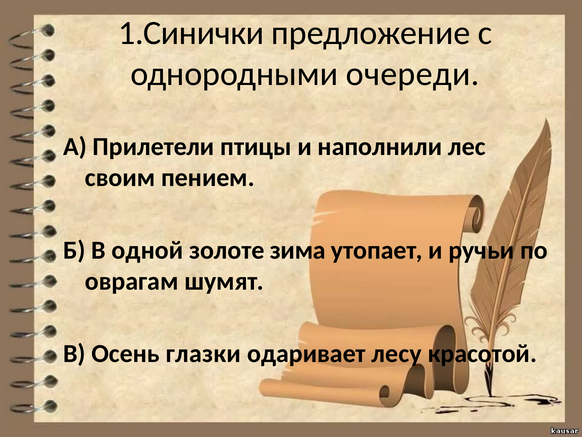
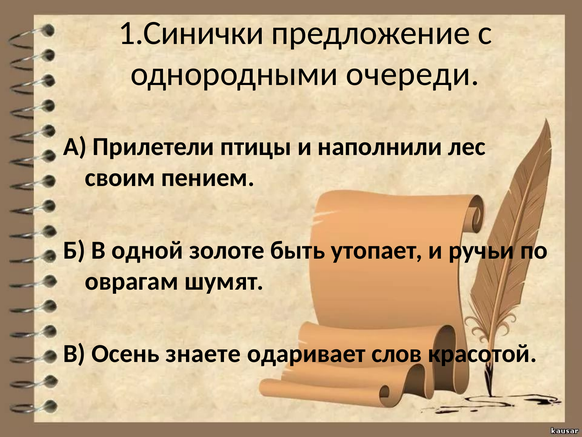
зима: зима -> быть (298, 250)
глазки: глазки -> знаете (203, 353)
лесу: лесу -> слов (397, 353)
